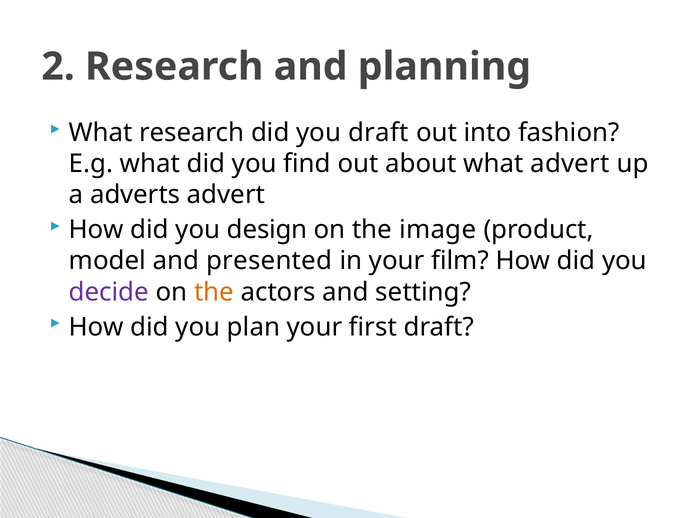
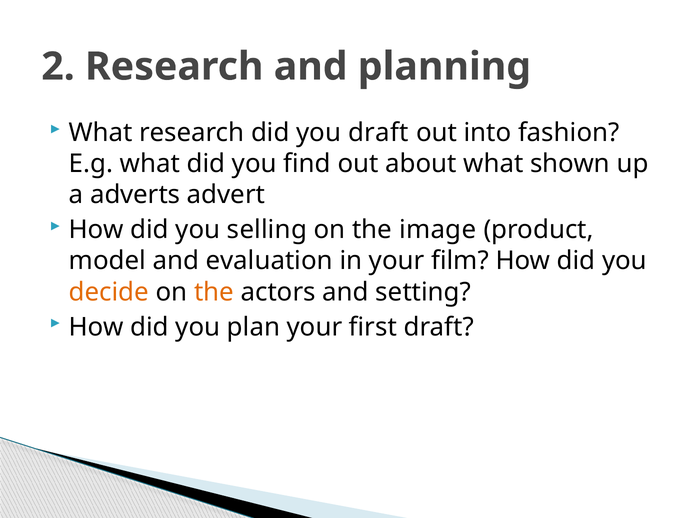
what advert: advert -> shown (570, 164)
design: design -> selling (267, 230)
presented: presented -> evaluation (269, 261)
decide colour: purple -> orange (109, 292)
